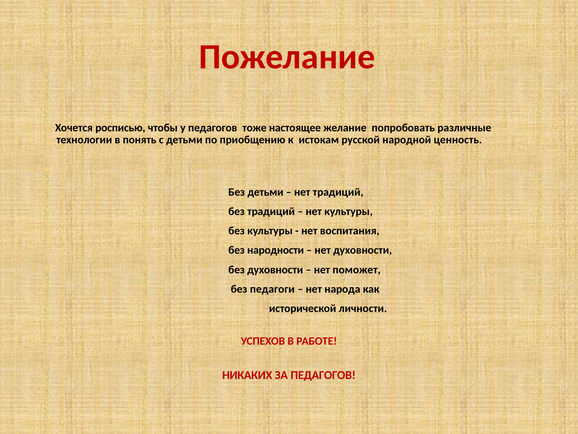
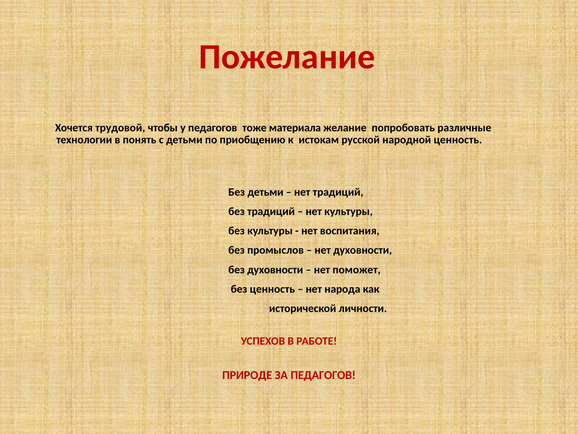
росписью: росписью -> трудовой (120, 127)
настоящее: настоящее -> материала (295, 127)
народности: народности -> промыслов (276, 250)
без педагоги: педагоги -> ценность (272, 289)
НИКАКИХ: НИКАКИХ -> ПРИРОДЕ (247, 375)
